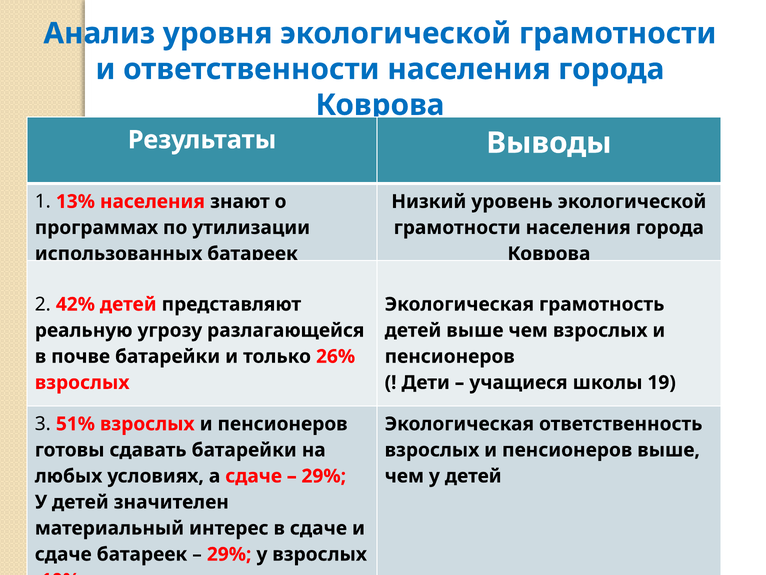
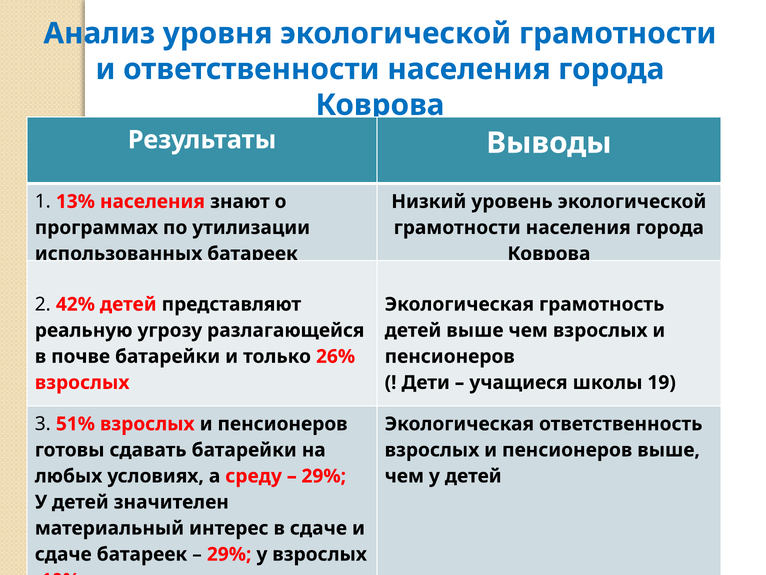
а сдаче: сдаче -> среду (254, 476)
